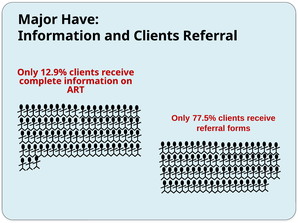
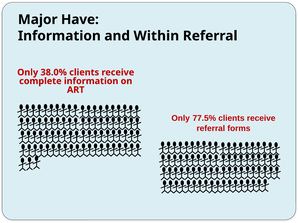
and Clients: Clients -> Within (156, 36)
12.9%: 12.9% -> 38.0% (54, 73)
